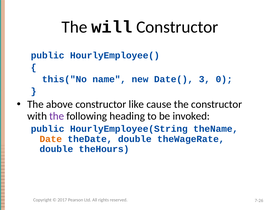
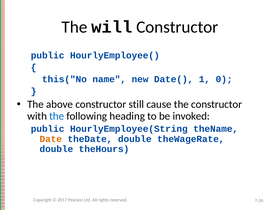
3: 3 -> 1 (204, 79)
like: like -> still (136, 104)
the colour: purple -> blue (57, 116)
